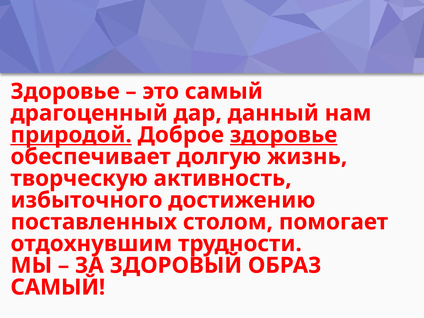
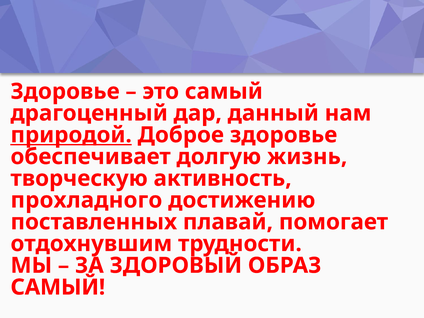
здоровье underline: present -> none (284, 135)
избыточного: избыточного -> прохладного (86, 200)
столом: столом -> плавай (228, 222)
